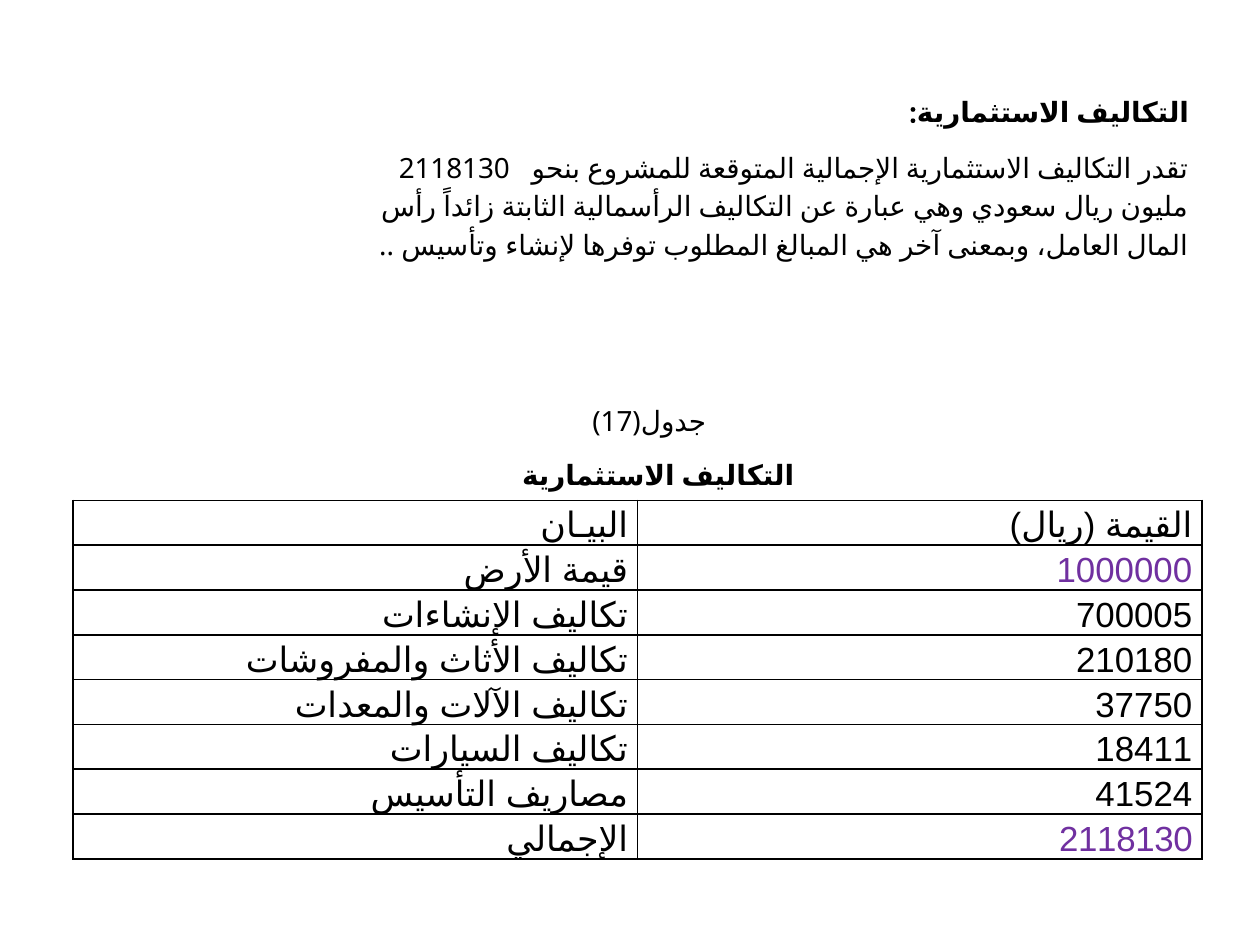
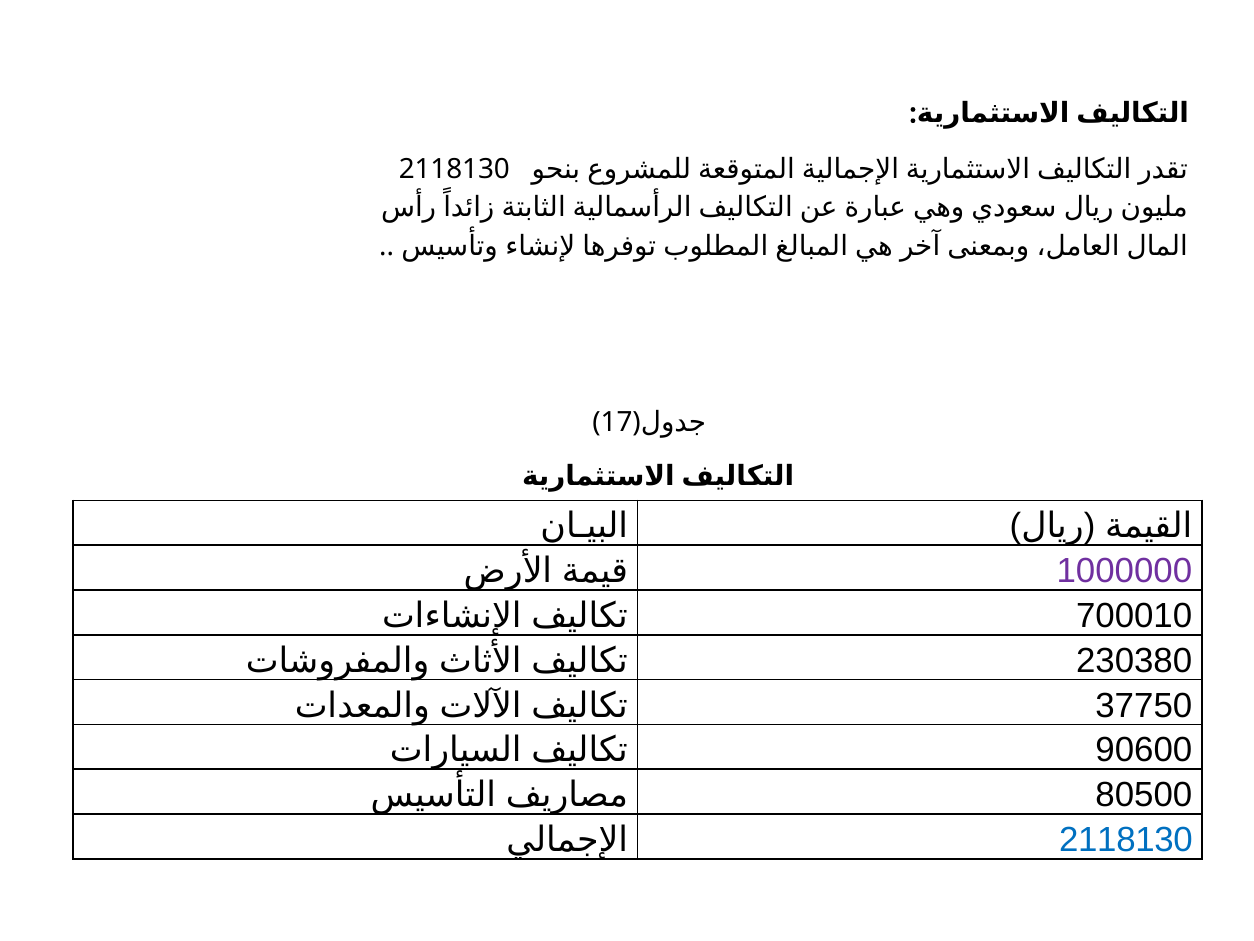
700005: 700005 -> 700010 (1134, 616)
210180: 210180 -> 230380 (1134, 660)
18411: 18411 -> 90600 (1144, 750)
41524: 41524 -> 80500 (1144, 795)
2118130 colour: purple -> blue (1126, 840)
